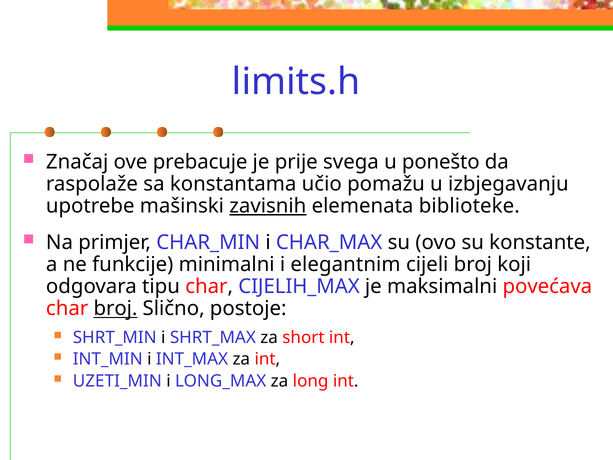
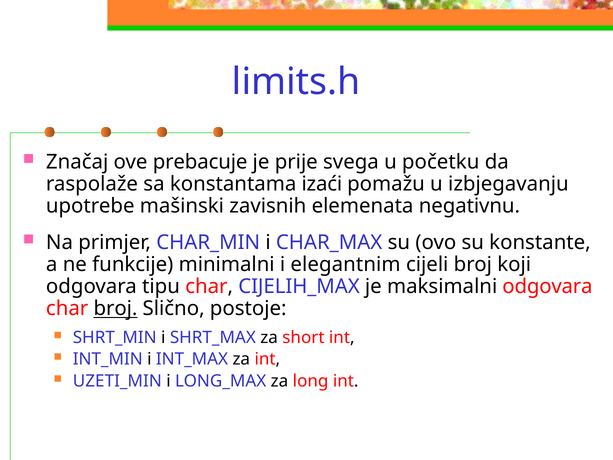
ponešto: ponešto -> početku (441, 162)
učio: učio -> izaći (322, 184)
zavisnih underline: present -> none (268, 206)
biblioteke: biblioteke -> negativnu (469, 206)
maksimalni povećava: povećava -> odgovara (547, 286)
